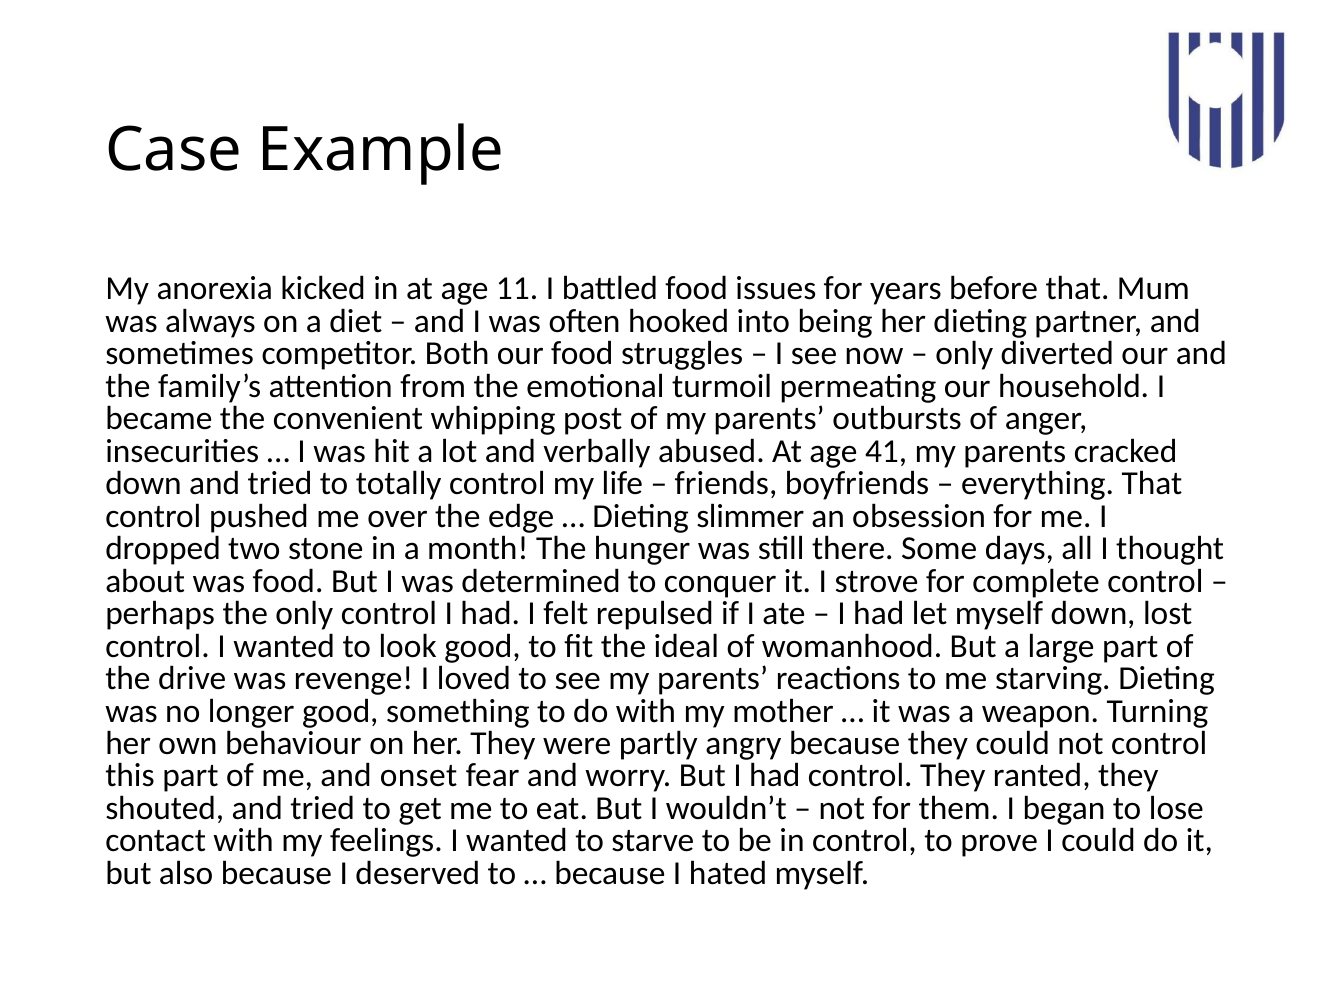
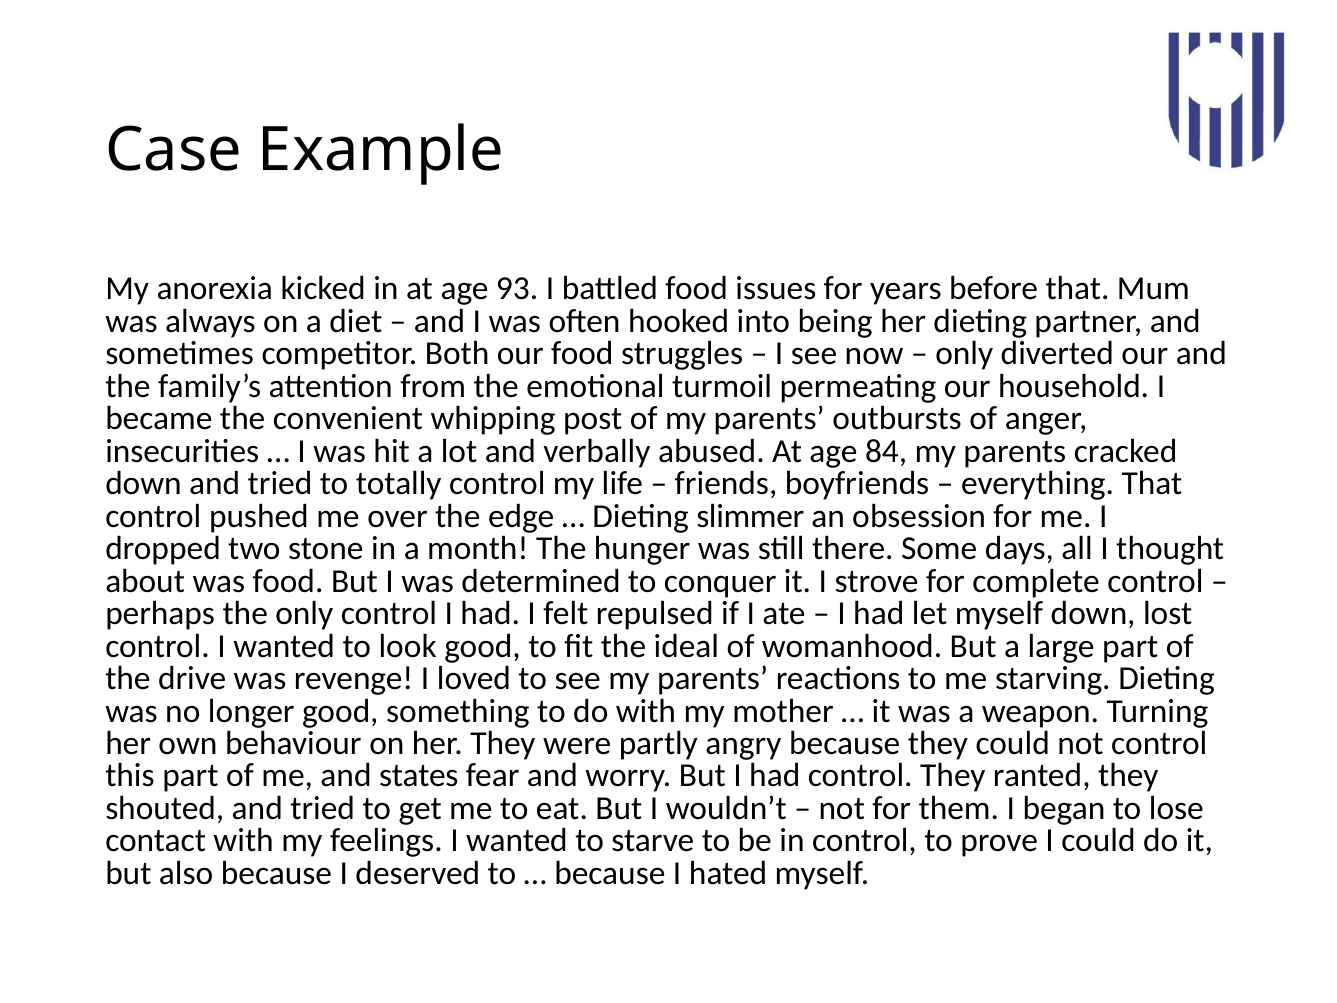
11: 11 -> 93 (517, 289)
41: 41 -> 84 (886, 451)
onset: onset -> states (419, 776)
